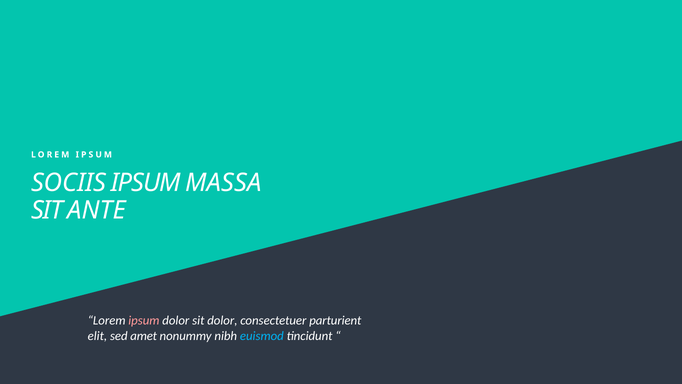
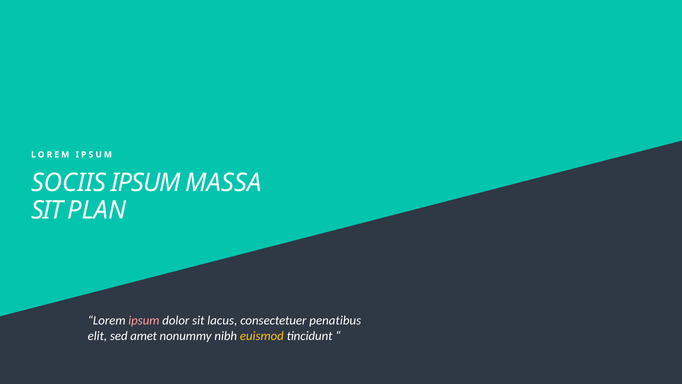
ANTE: ANTE -> PLAN (97, 210)
sit dolor: dolor -> lacus (222, 320)
parturient: parturient -> penatibus (335, 320)
euismod colour: light blue -> yellow (262, 336)
